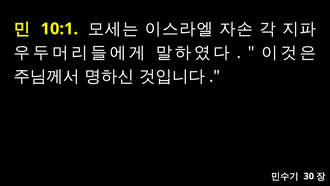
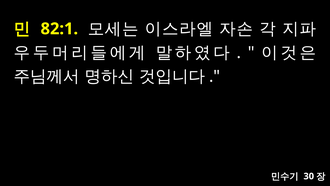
10:1: 10:1 -> 82:1 (59, 29)
